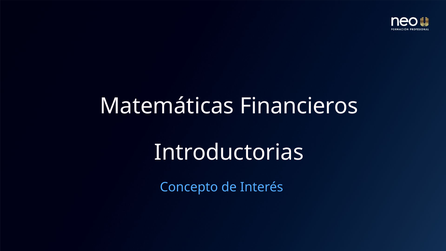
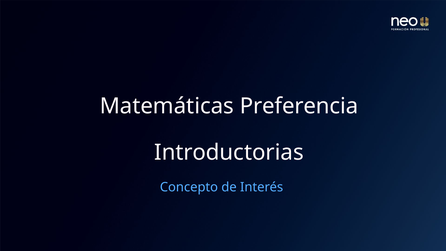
Financieros: Financieros -> Preferencia (299, 106)
